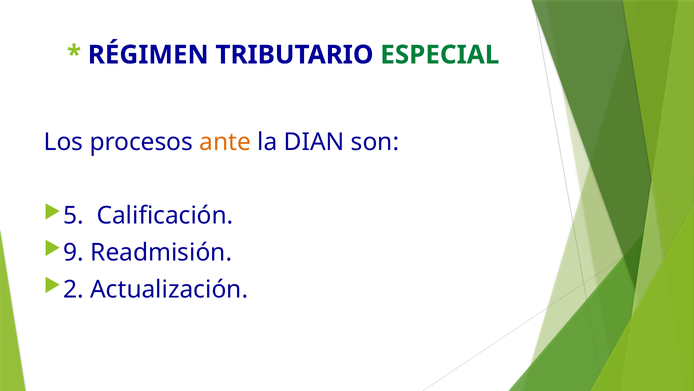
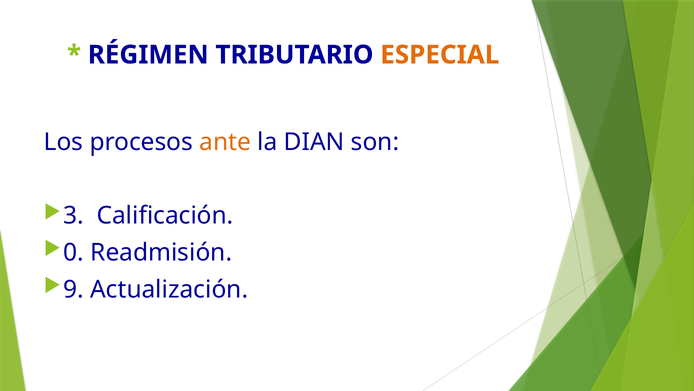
ESPECIAL colour: green -> orange (440, 55)
5: 5 -> 3 (74, 216)
9: 9 -> 0 (74, 252)
2: 2 -> 9 (74, 289)
